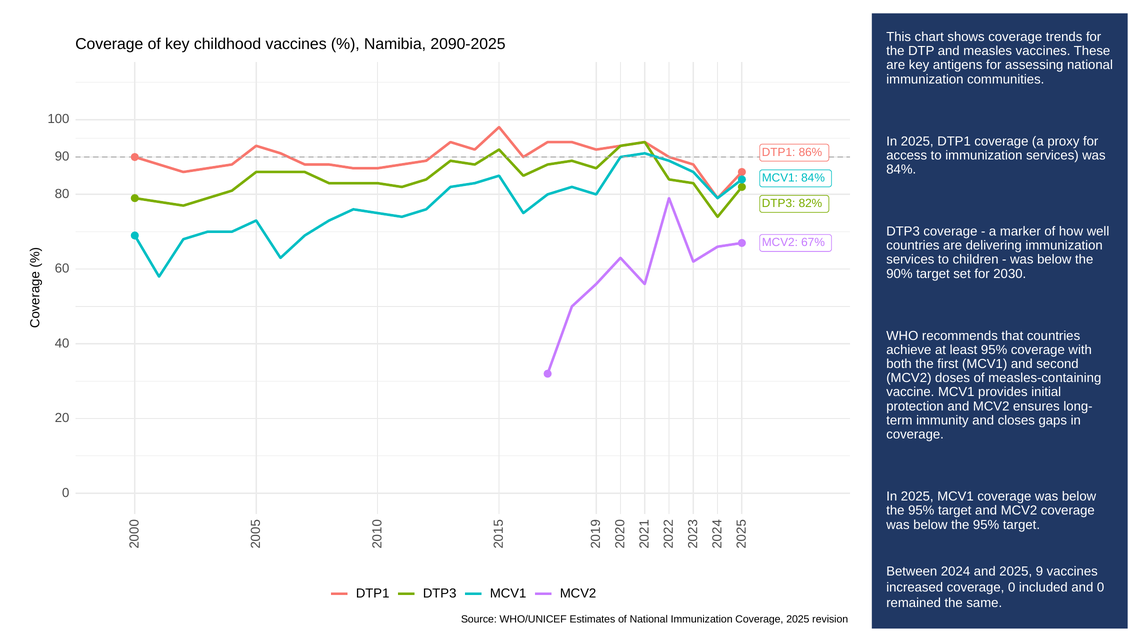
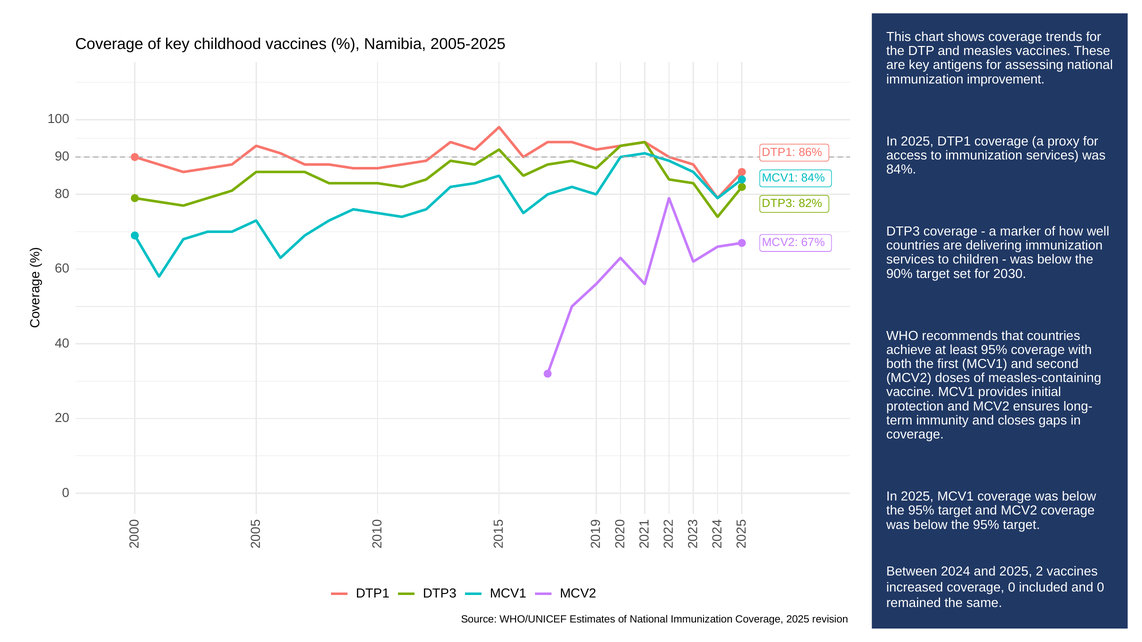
2090-2025: 2090-2025 -> 2005-2025 (468, 44)
communities: communities -> improvement (1006, 79)
2025 9: 9 -> 2 (1039, 572)
